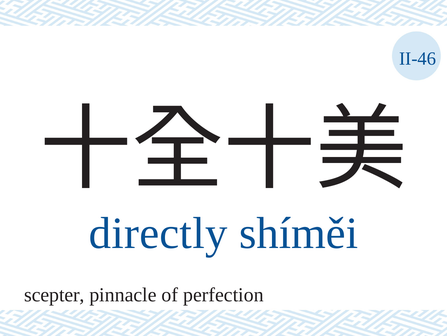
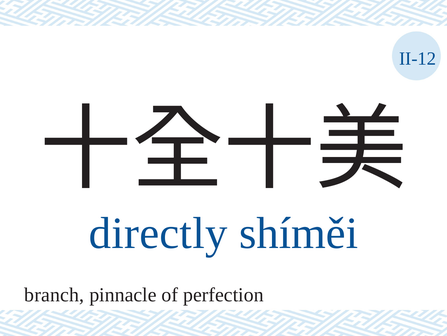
II-46: II-46 -> II-12 (418, 59)
scepter: scepter -> branch (54, 294)
